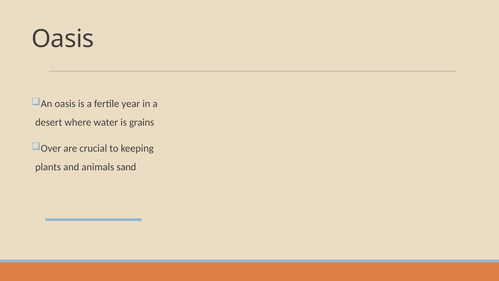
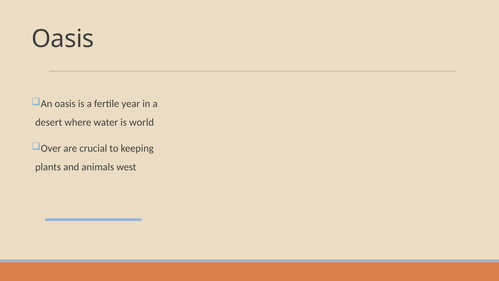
grains: grains -> world (142, 122)
sand: sand -> west (126, 167)
